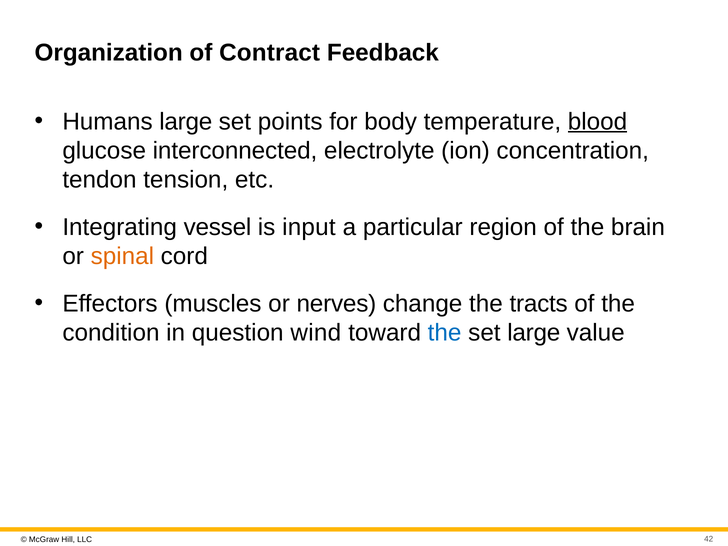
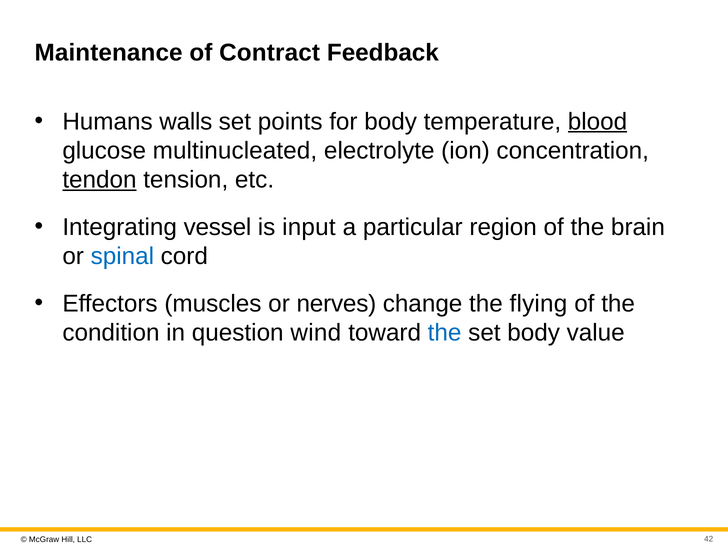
Organization: Organization -> Maintenance (109, 53)
Humans large: large -> walls (186, 122)
interconnected: interconnected -> multinucleated (235, 151)
tendon underline: none -> present (99, 180)
spinal colour: orange -> blue (122, 256)
tracts: tracts -> flying (538, 304)
set large: large -> body (534, 333)
